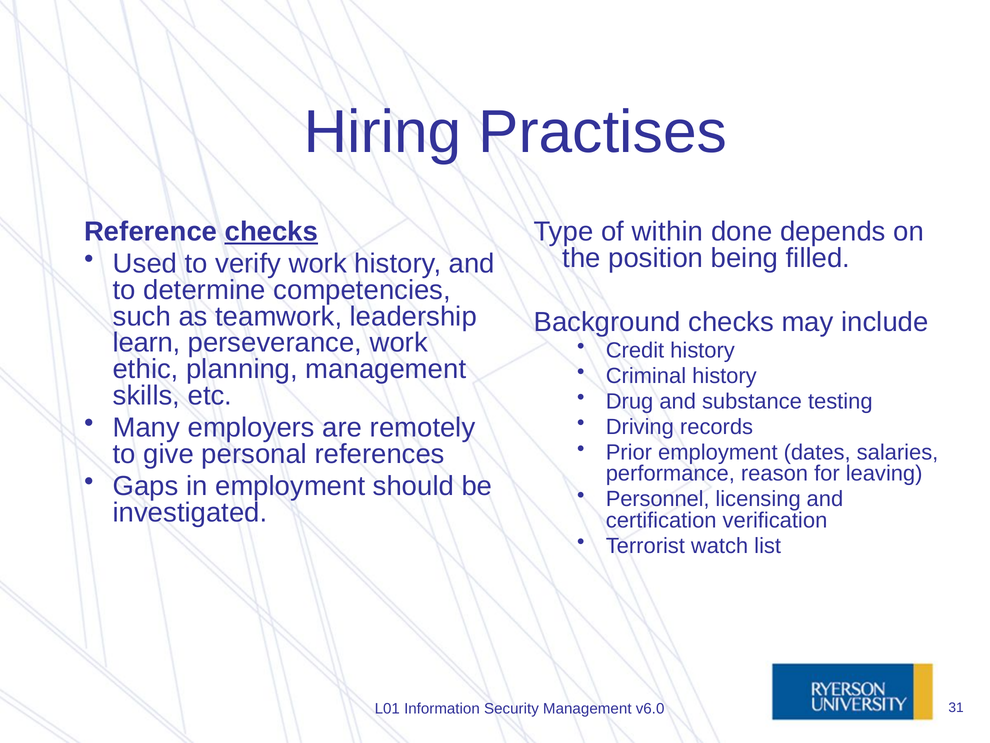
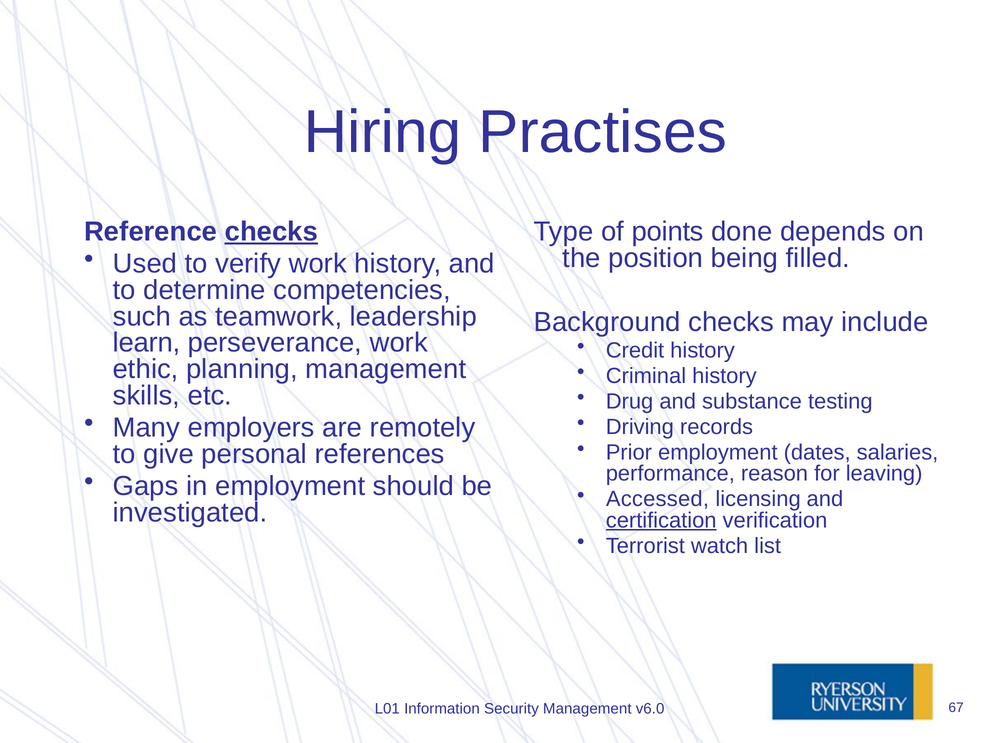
within: within -> points (668, 231)
Personnel: Personnel -> Accessed (657, 499)
certification underline: none -> present (661, 520)
31: 31 -> 67 (956, 707)
